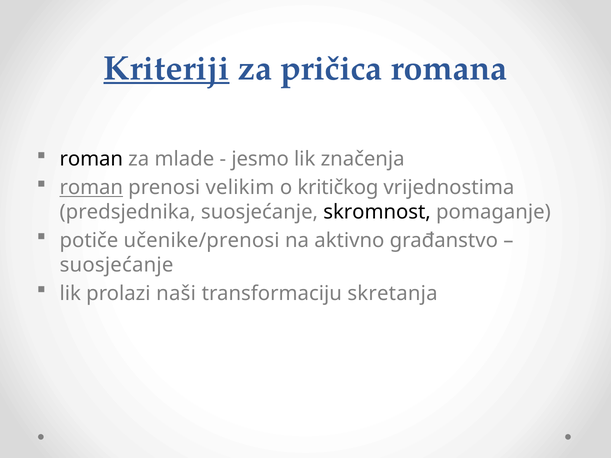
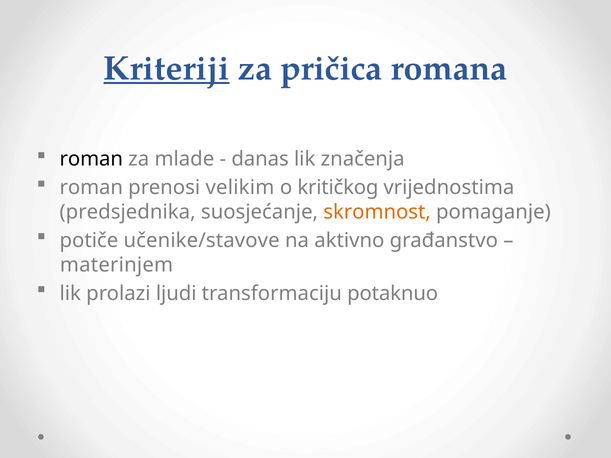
jesmo: jesmo -> danas (260, 159)
roman underline: present -> none (91, 188)
skromnost colour: black -> orange (377, 212)
učenike/prenosi: učenike/prenosi -> učenike/stavove (202, 241)
suosjećanje: suosjećanje -> materinjem (117, 265)
naši: naši -> ljudi (176, 294)
skretanja: skretanja -> potaknuo (393, 294)
